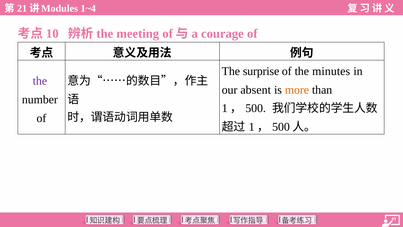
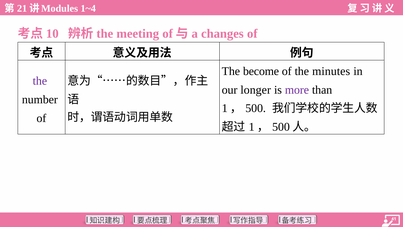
courage: courage -> changes (222, 33)
surprise: surprise -> become (261, 71)
absent: absent -> longer (256, 90)
more colour: orange -> purple (297, 90)
